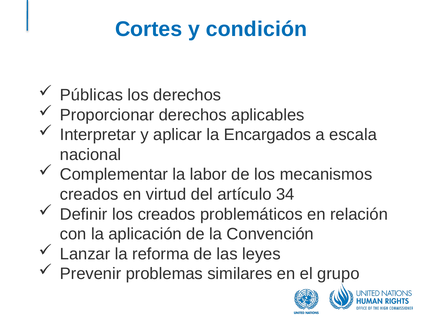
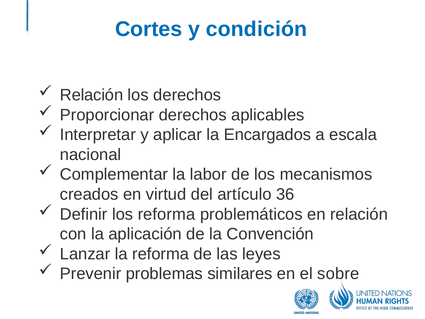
Públicas: Públicas -> Relación (92, 95)
34: 34 -> 36 (285, 194)
los creados: creados -> reforma (167, 214)
grupo: grupo -> sobre (338, 274)
